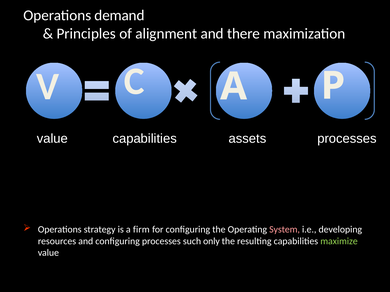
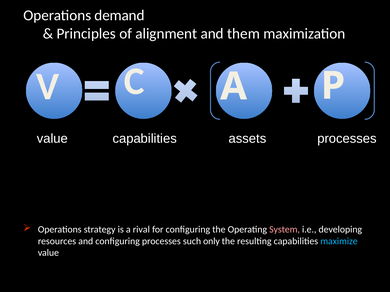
there: there -> them (243, 34)
firm: firm -> rival (141, 230)
maximize colour: light green -> light blue (339, 242)
